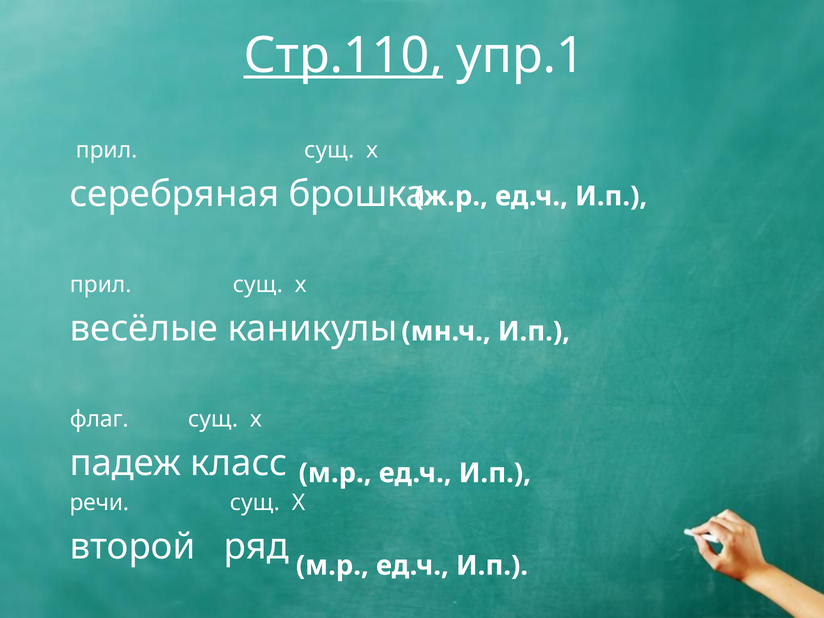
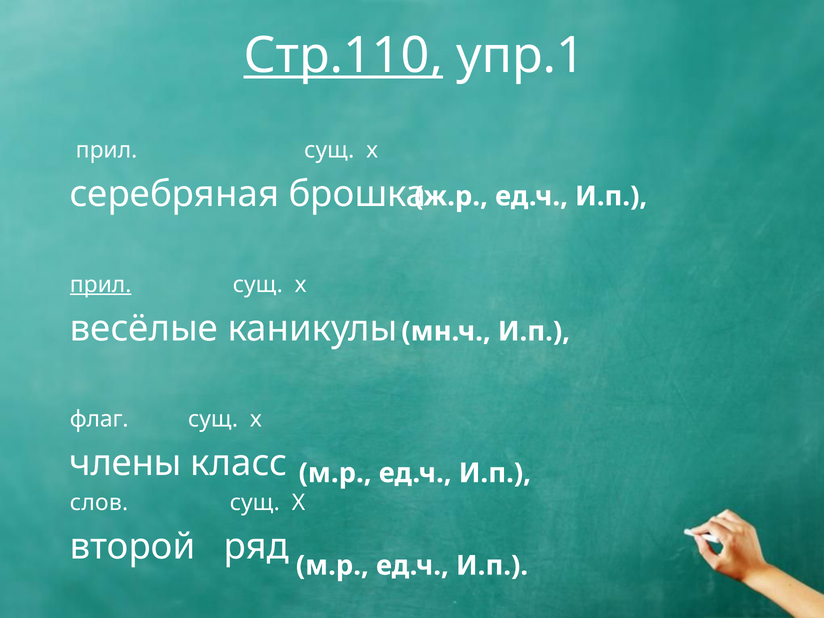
прил underline: none -> present (101, 285)
падеж: падеж -> члены (125, 463)
речи: речи -> слов (99, 503)
